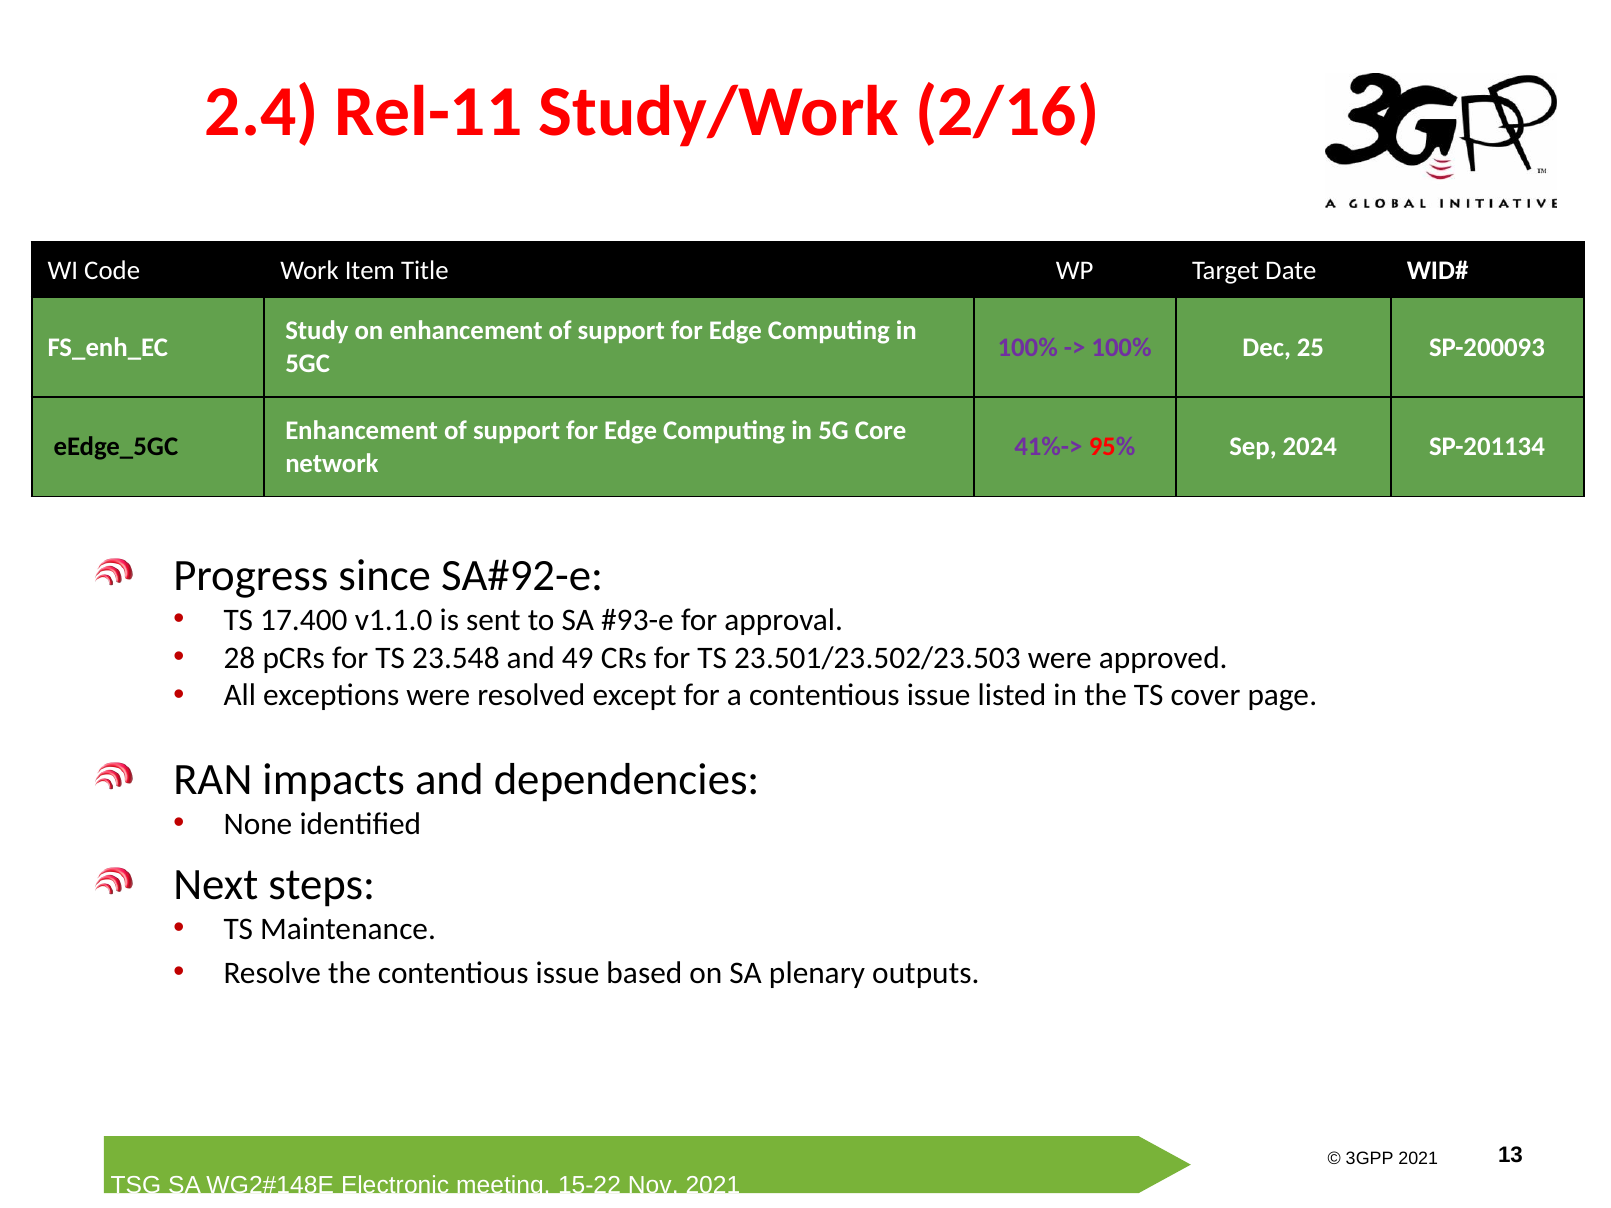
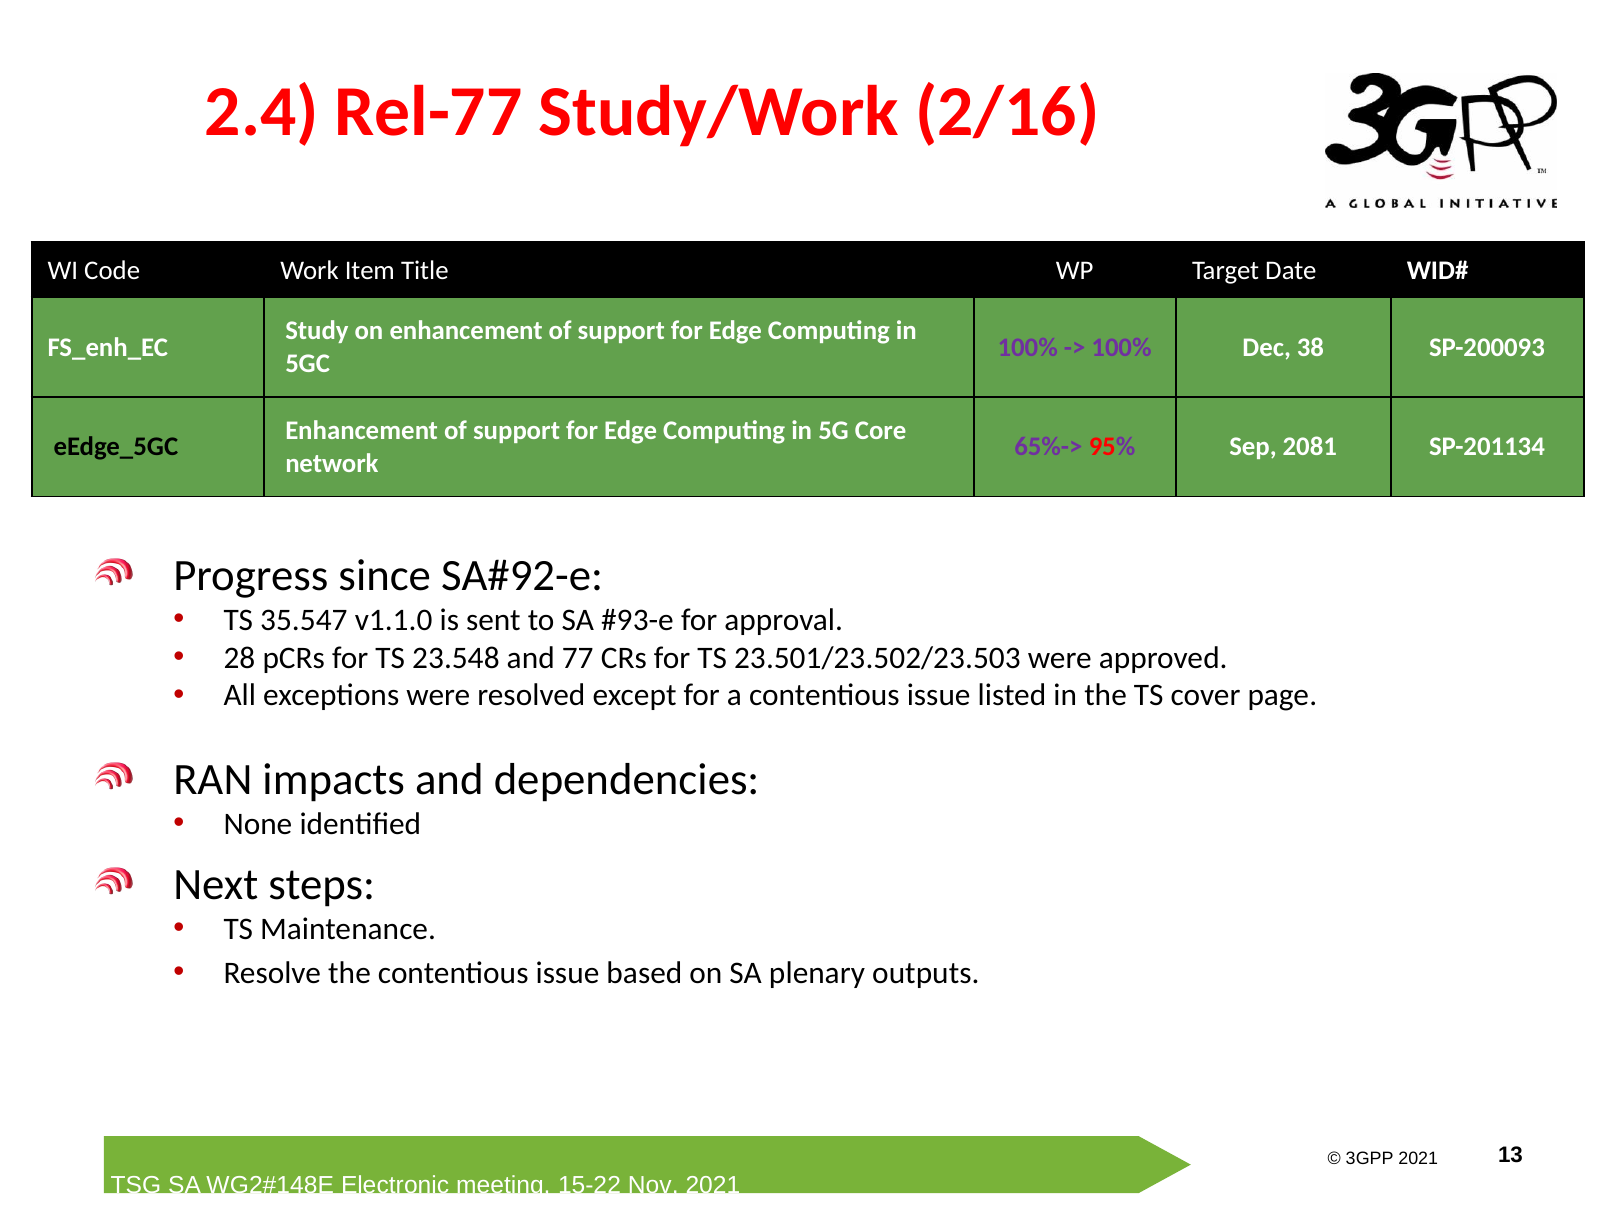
Rel-11: Rel-11 -> Rel-77 (429, 112)
25: 25 -> 38 (1310, 348)
41%->: 41%-> -> 65%-> (1048, 447)
2024: 2024 -> 2081 (1310, 447)
17.400: 17.400 -> 35.547 (304, 620)
49: 49 -> 77 (578, 658)
